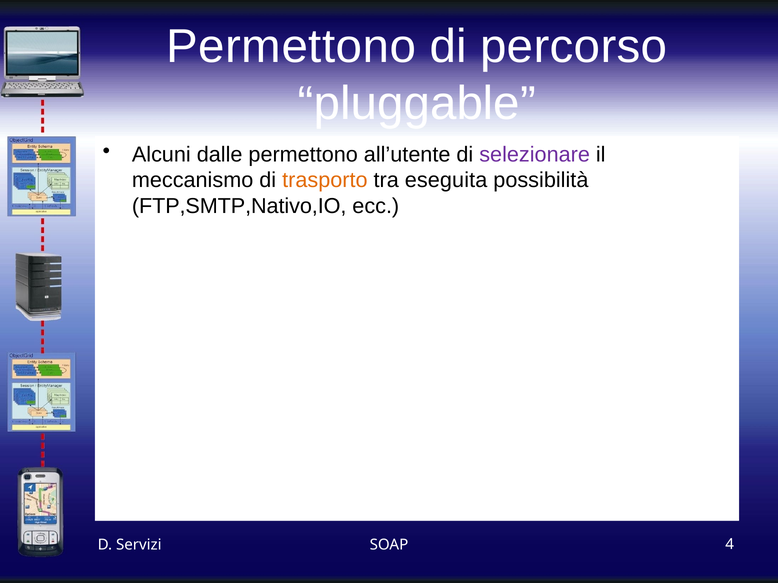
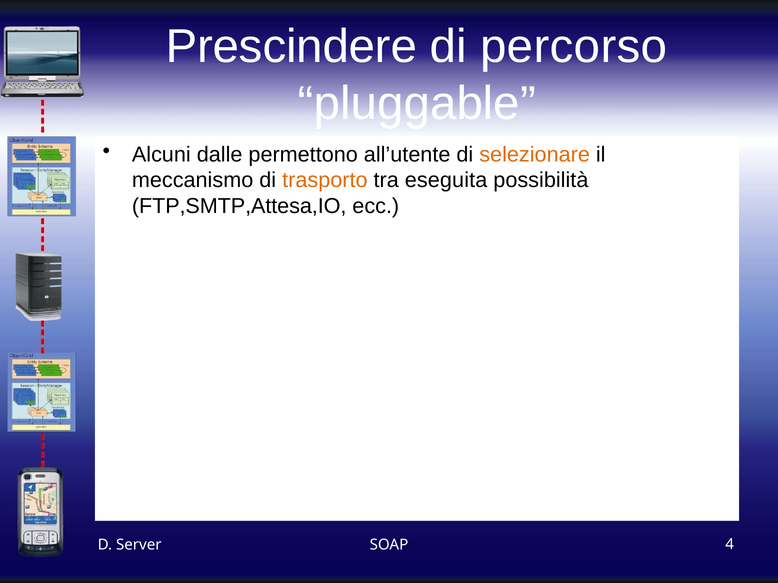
Permettono: Permettono -> Prescindere (291, 47)
selezionare colour: purple -> orange (535, 155)
FTP,SMTP,Nativo,IO: FTP,SMTP,Nativo,IO -> FTP,SMTP,Attesa,IO (239, 206)
Servizi: Servizi -> Server (139, 545)
